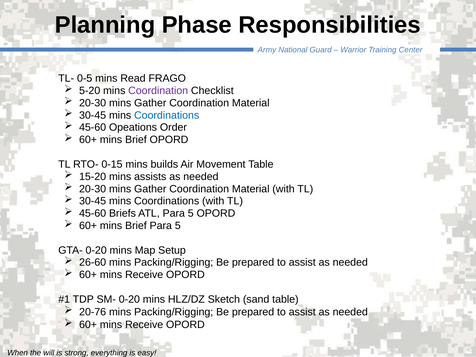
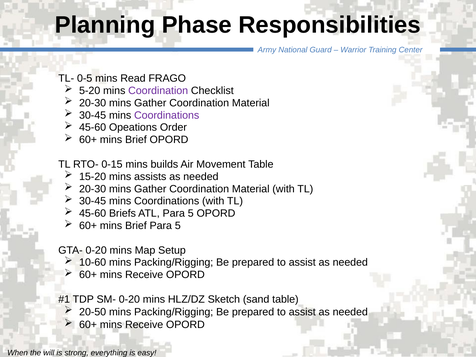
Coordinations colour: blue -> purple (167, 115)
26-60: 26-60 -> 10-60 (93, 262)
20-76: 20-76 -> 20-50 (93, 312)
